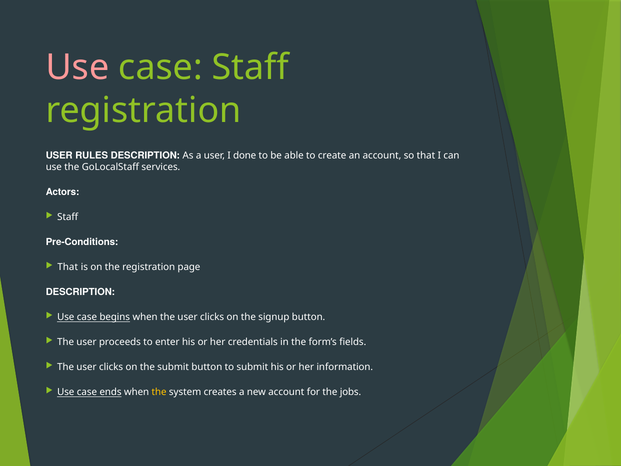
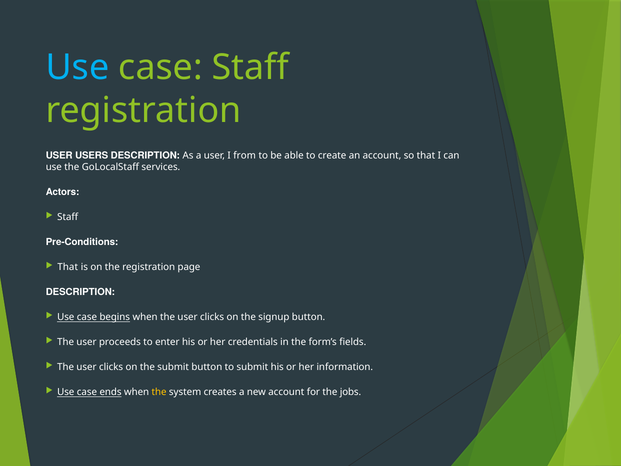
Use colour: pink -> light blue (77, 68)
RULES: RULES -> USERS (92, 155)
done: done -> from (245, 155)
